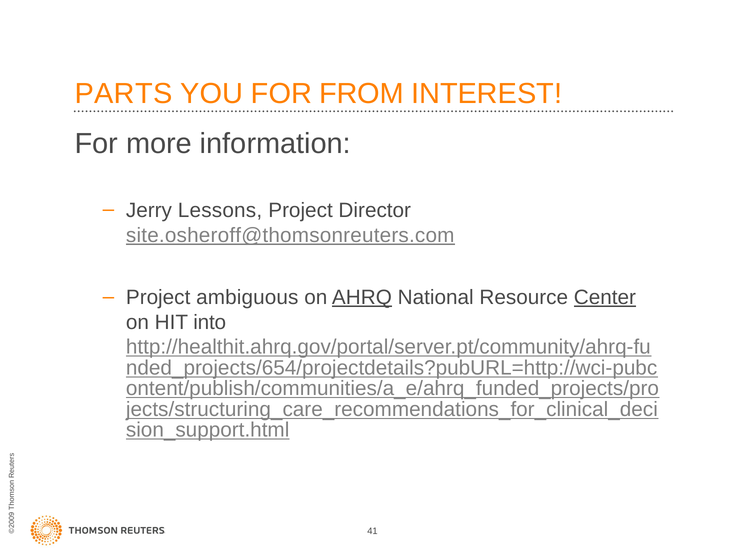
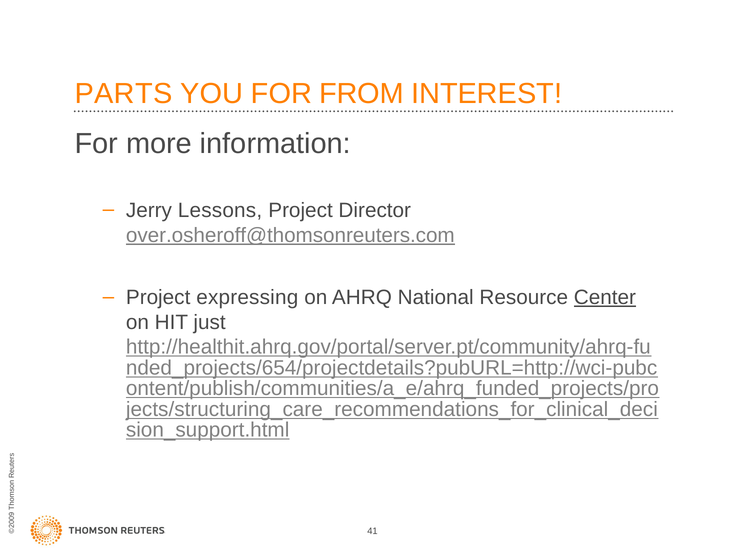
site.osheroff@thomsonreuters.com: site.osheroff@thomsonreuters.com -> over.osheroff@thomsonreuters.com (290, 235)
ambiguous: ambiguous -> expressing (247, 297)
AHRQ underline: present -> none (362, 297)
into: into -> just (210, 322)
